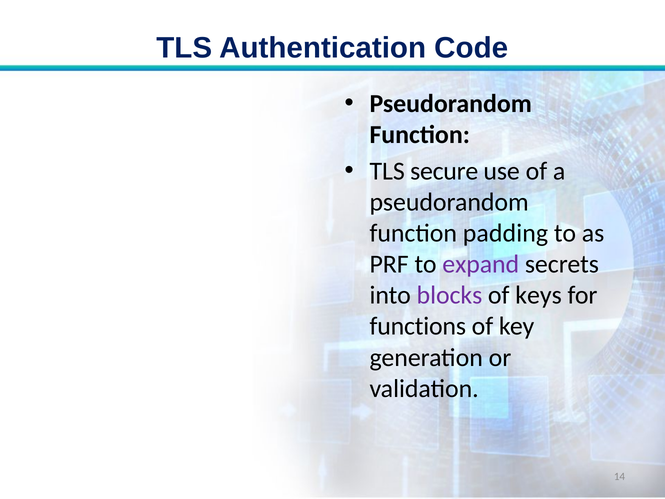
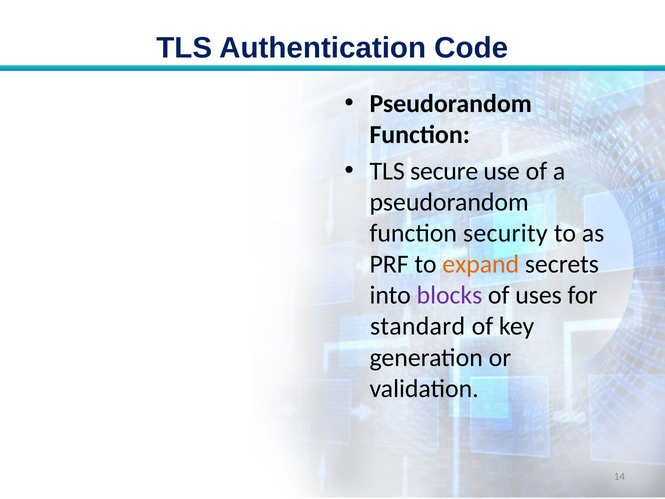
padding: padding -> security (505, 233)
expand colour: purple -> orange (481, 264)
keys: keys -> uses (539, 295)
functions: functions -> standard (418, 326)
